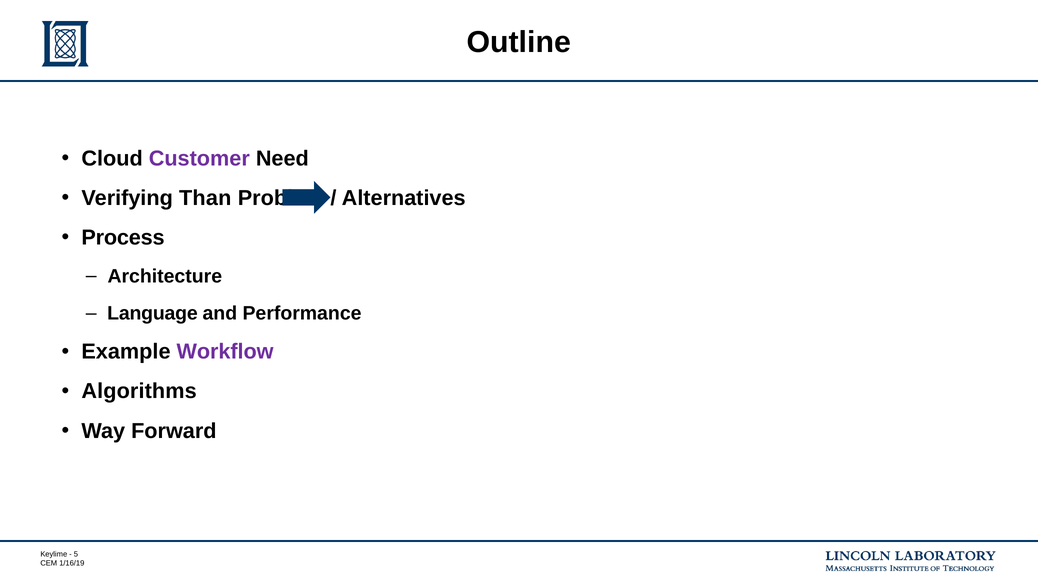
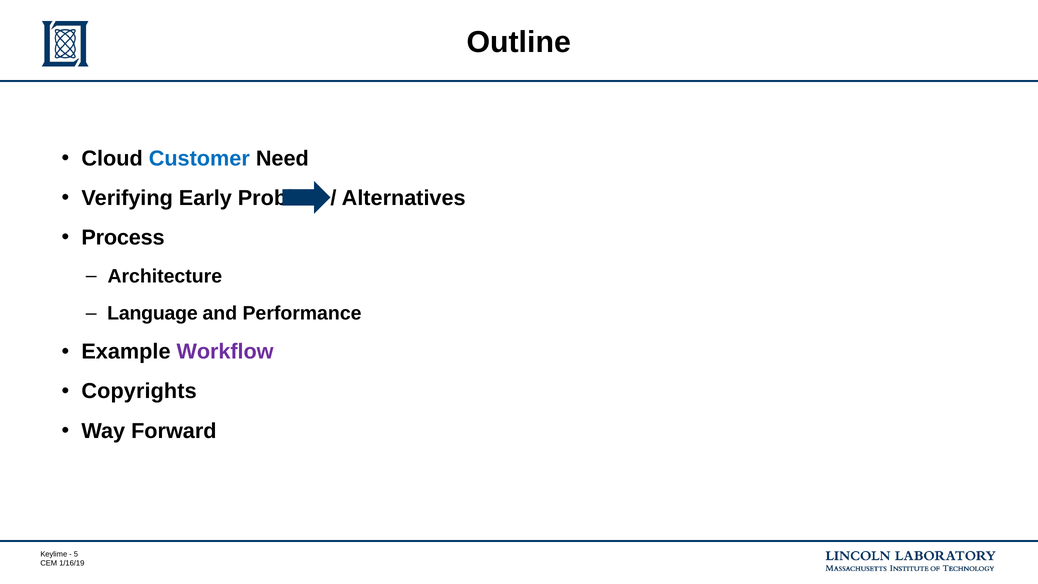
Customer colour: purple -> blue (199, 159)
Than: Than -> Early (205, 198)
Algorithms: Algorithms -> Copyrights (139, 391)
